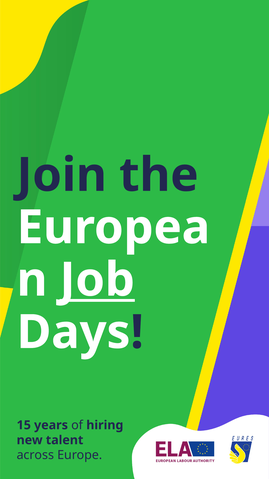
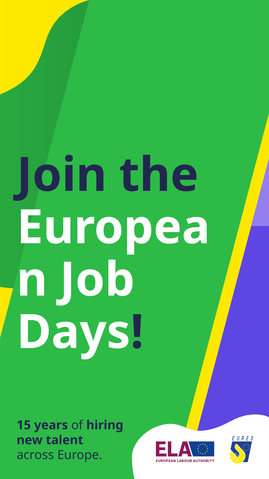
Job underline: present -> none (97, 280)
